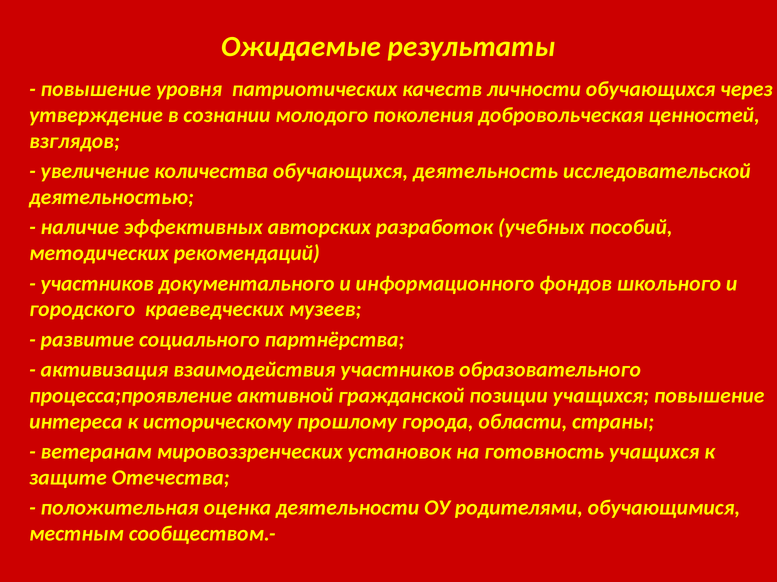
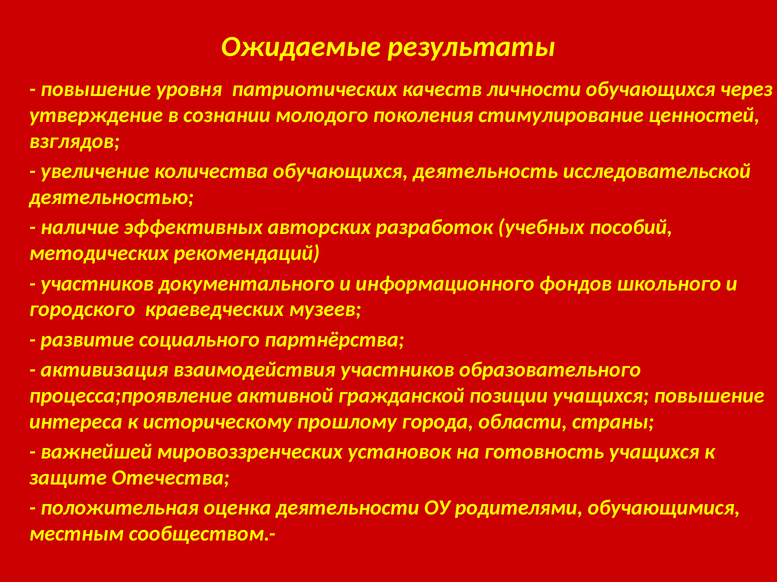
добровольческая: добровольческая -> стимулирование (561, 115)
ветеранам: ветеранам -> важнейшей (96, 452)
